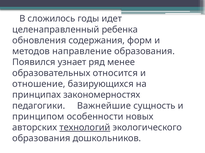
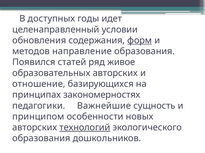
сложилось: сложилось -> доступных (51, 19)
ребенка: ребенка -> условии (120, 30)
форм underline: none -> present (140, 41)
узнает: узнает -> статей (72, 62)
менее: менее -> живое (121, 62)
образовательных относится: относится -> авторских (115, 73)
